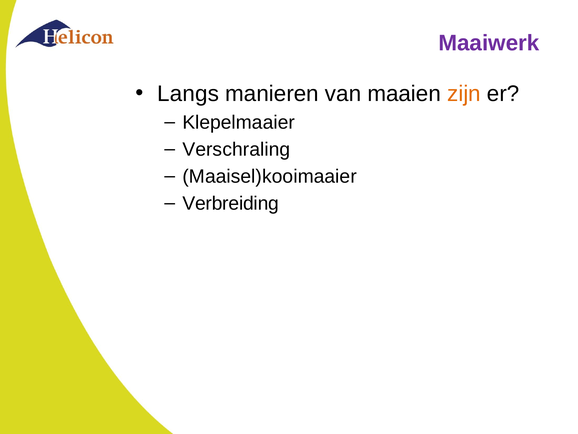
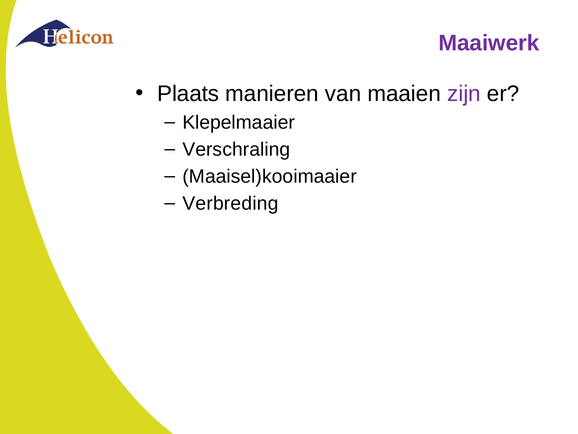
Langs: Langs -> Plaats (188, 94)
zijn colour: orange -> purple (464, 94)
Verbreiding: Verbreiding -> Verbreding (230, 203)
